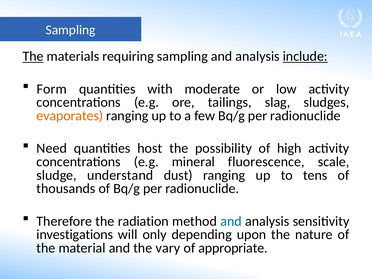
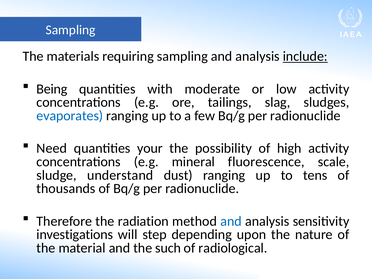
The underline: present -> none (33, 56)
Form: Form -> Being (52, 89)
evaporates colour: orange -> blue (70, 116)
host: host -> your (150, 148)
only: only -> step (155, 235)
vary: vary -> such (168, 248)
appropriate: appropriate -> radiological (233, 248)
